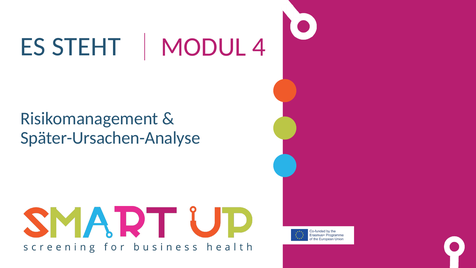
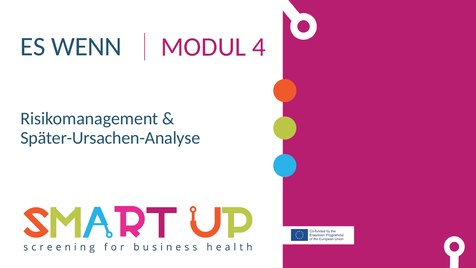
STEHT: STEHT -> WENN (87, 47)
